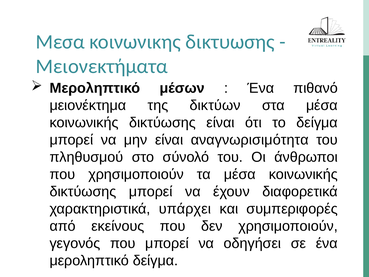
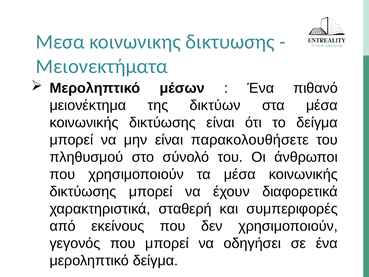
αναγνωρισιμότητα: αναγνωρισιμότητα -> παρακολουθήσετε (250, 140)
υπάρχει: υπάρχει -> σταθερή (185, 209)
